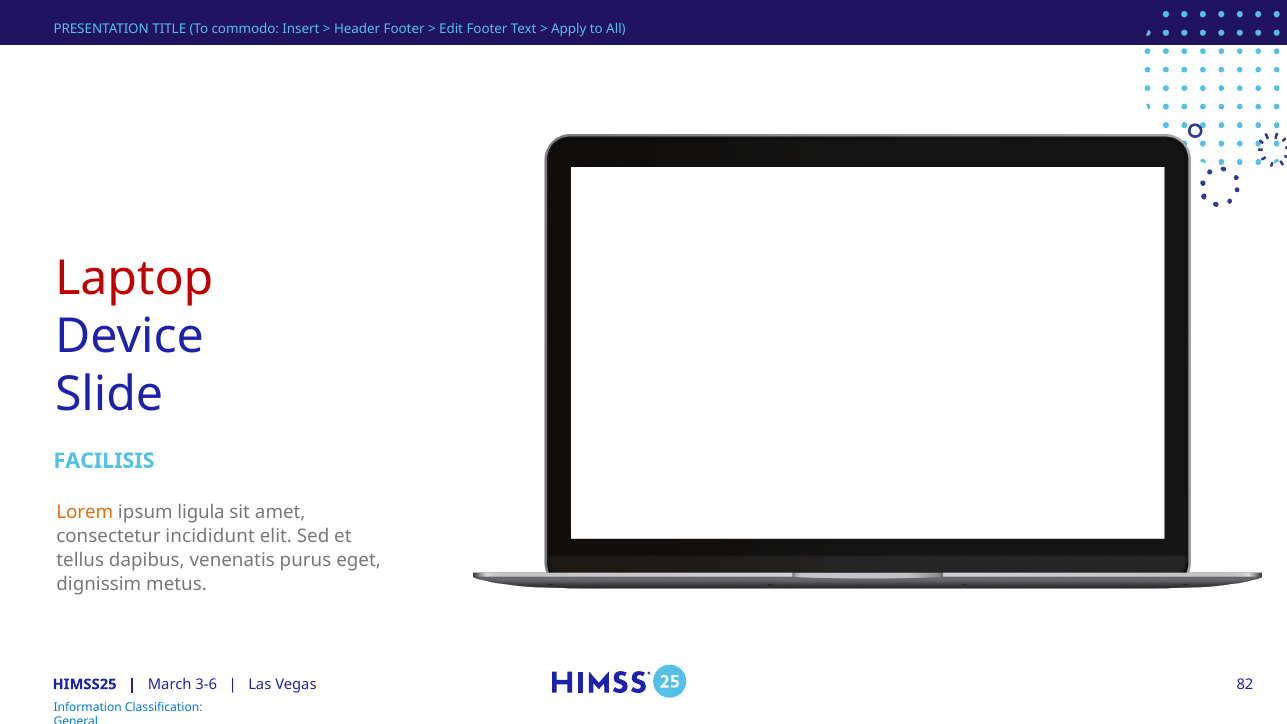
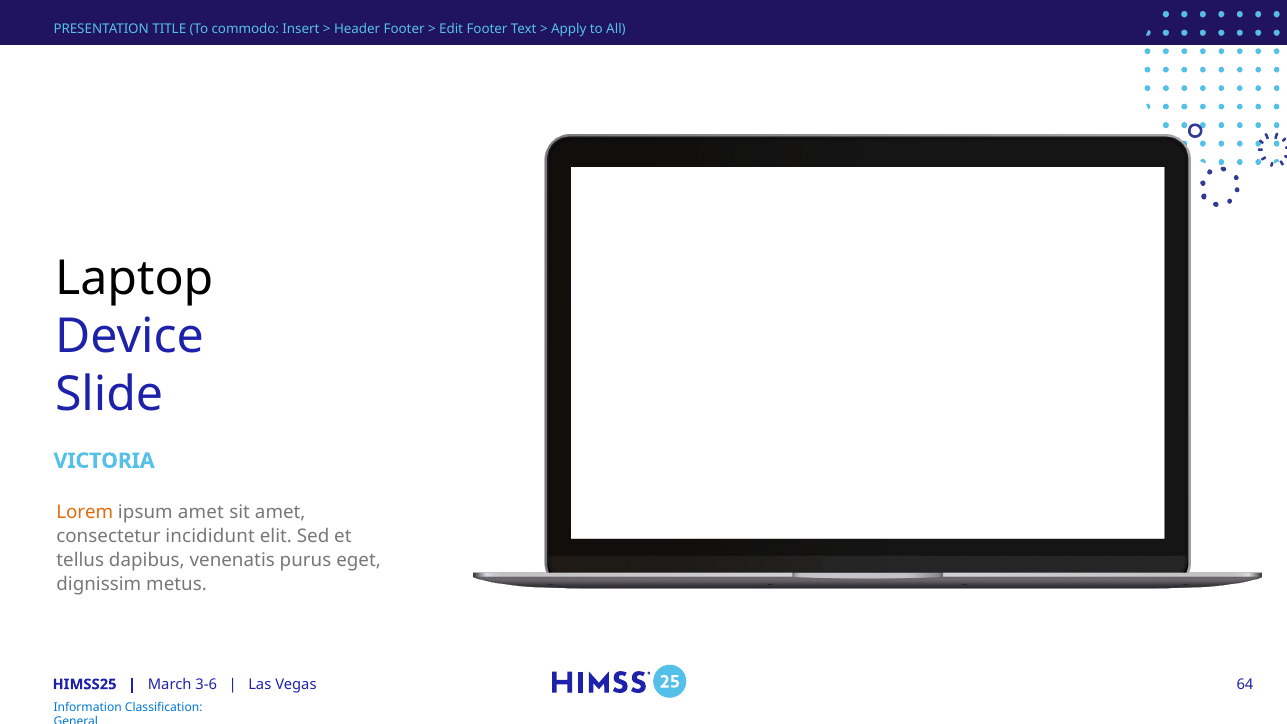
Laptop colour: red -> black (134, 278)
FACILISIS: FACILISIS -> VICTORIA (104, 461)
ipsum ligula: ligula -> amet (201, 512)
82: 82 -> 64 (1245, 684)
